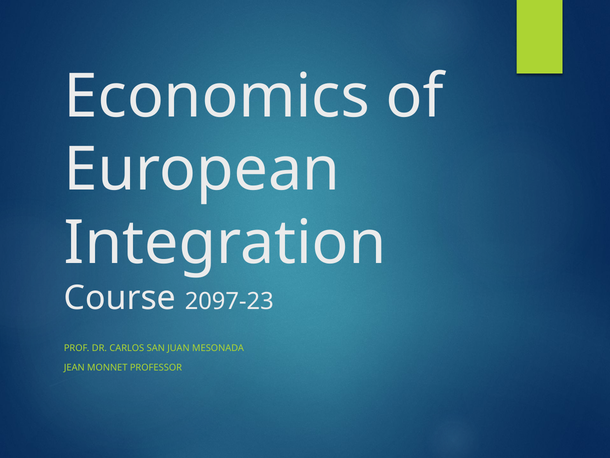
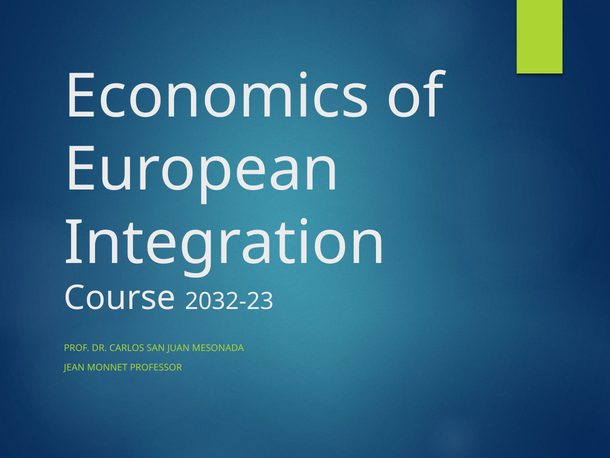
2097-23: 2097-23 -> 2032-23 (229, 301)
